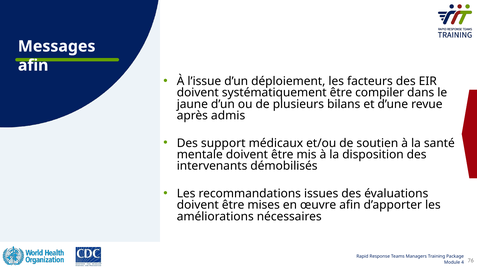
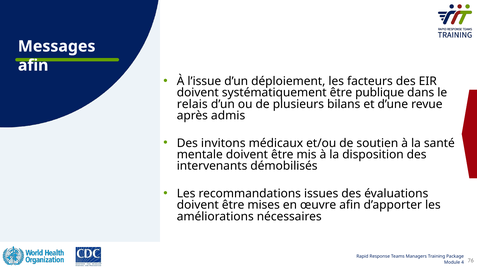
compiler: compiler -> publique (380, 93)
jaune: jaune -> relais (192, 104)
support: support -> invitons (223, 143)
